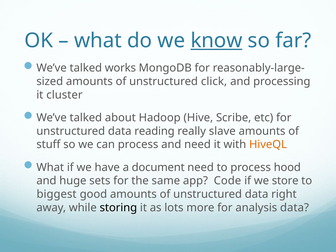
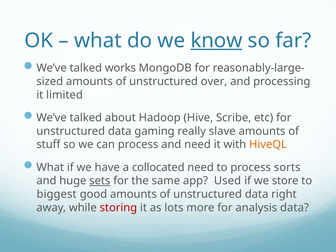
click: click -> over (214, 81)
cluster: cluster -> limited (64, 95)
reading: reading -> gaming (154, 131)
document: document -> collocated (158, 167)
hood: hood -> sorts (287, 167)
sets underline: none -> present (100, 181)
Code: Code -> Used (227, 181)
storing colour: black -> red (118, 208)
